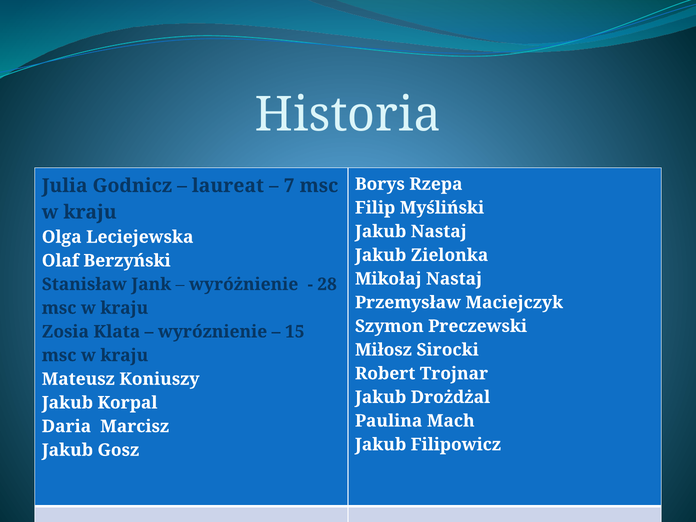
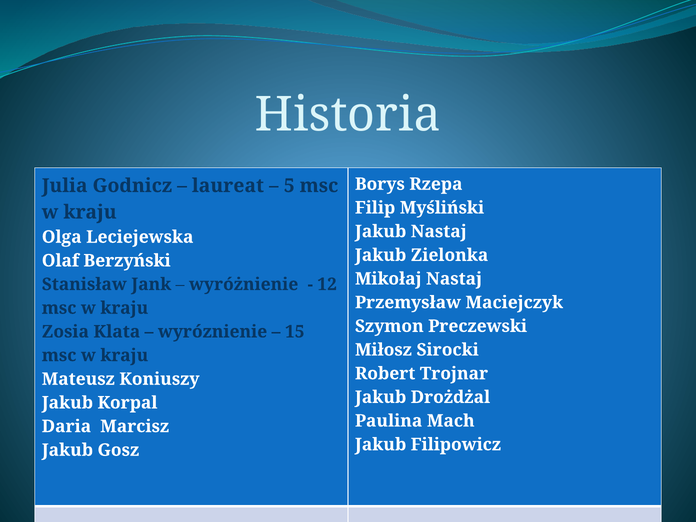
7: 7 -> 5 (289, 186)
28: 28 -> 12 (327, 284)
